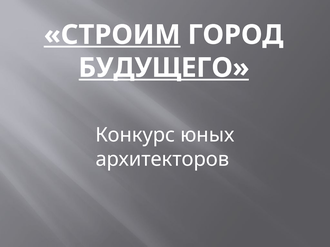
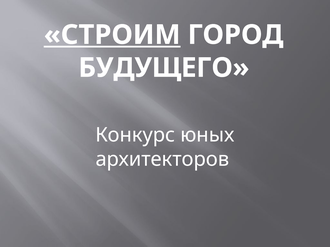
БУДУЩЕГО underline: present -> none (164, 68)
